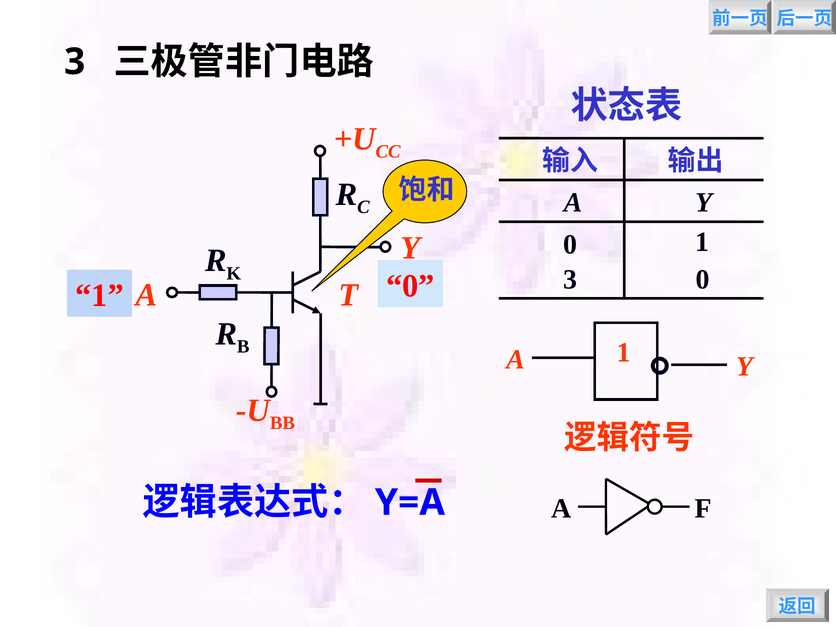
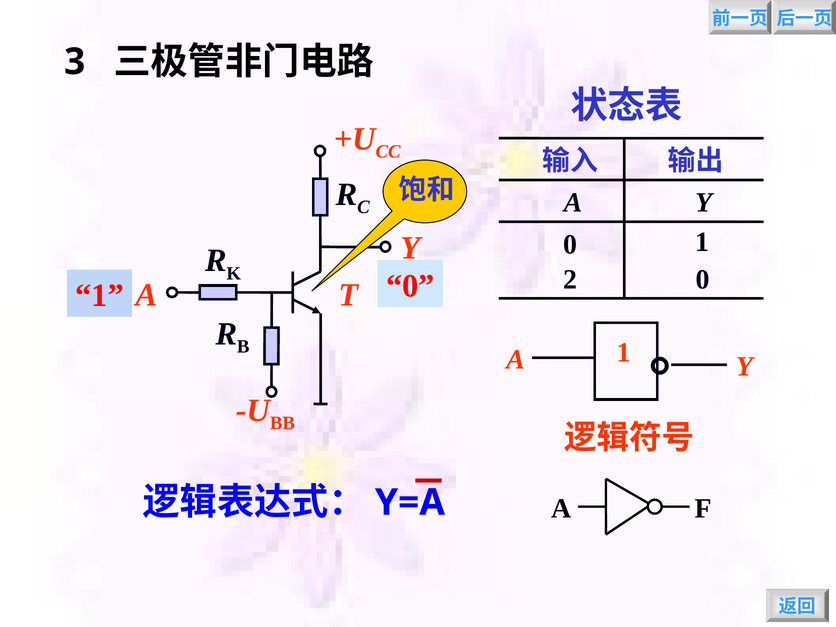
3: 3 -> 2 (570, 279)
